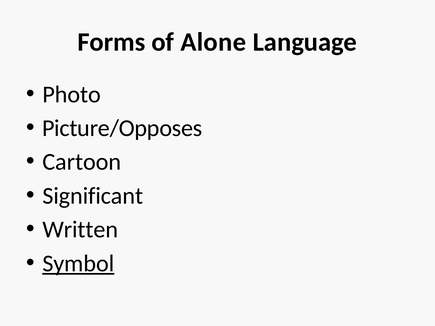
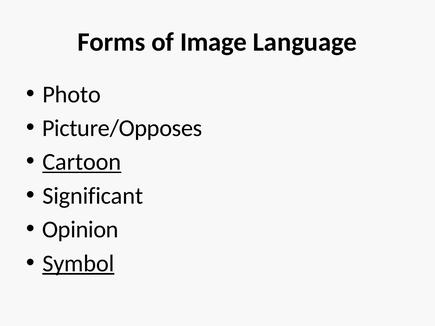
Alone: Alone -> Image (214, 42)
Cartoon underline: none -> present (82, 162)
Written: Written -> Opinion (80, 230)
